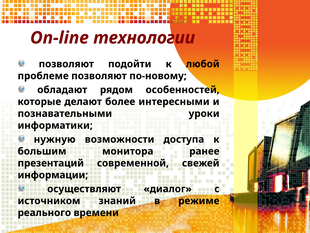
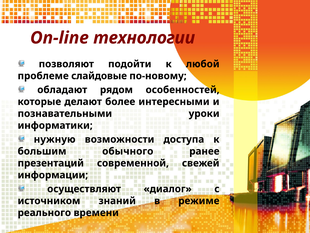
проблеме позволяют: позволяют -> слайдовые (99, 76)
монитора: монитора -> обычного (128, 151)
